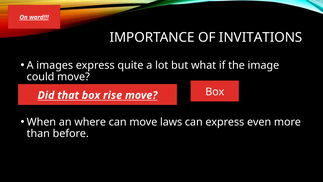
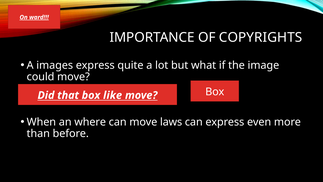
INVITATIONS: INVITATIONS -> COPYRIGHTS (261, 37)
rise: rise -> like (113, 95)
